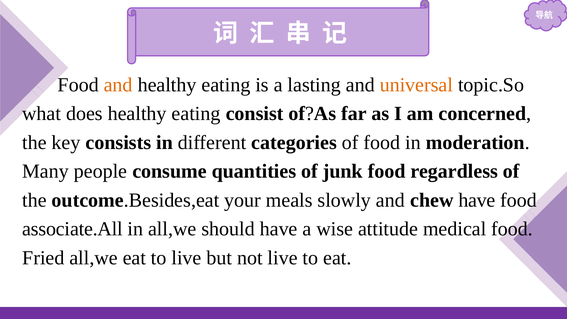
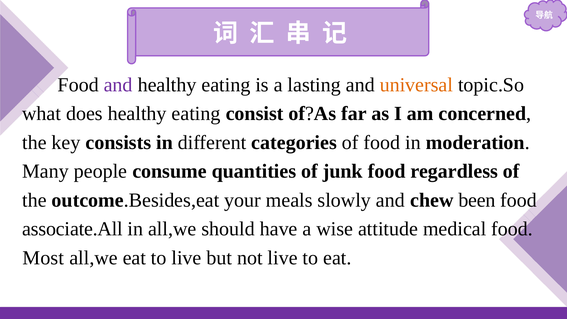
and colour: orange -> purple (118, 85)
chew have: have -> been (477, 200)
Fried: Fried -> Most (43, 258)
